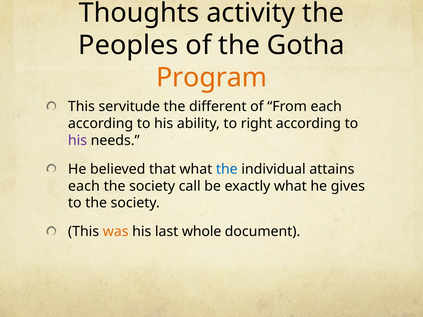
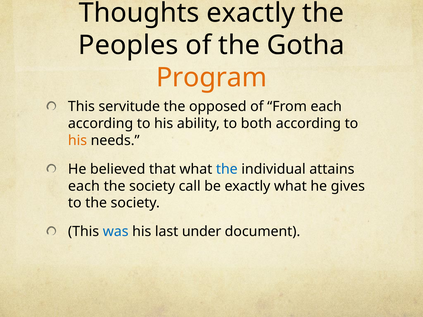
Thoughts activity: activity -> exactly (251, 13)
different: different -> opposed (218, 107)
right: right -> both (256, 124)
his colour: purple -> orange (78, 141)
was colour: orange -> blue (116, 232)
whole: whole -> under (202, 232)
